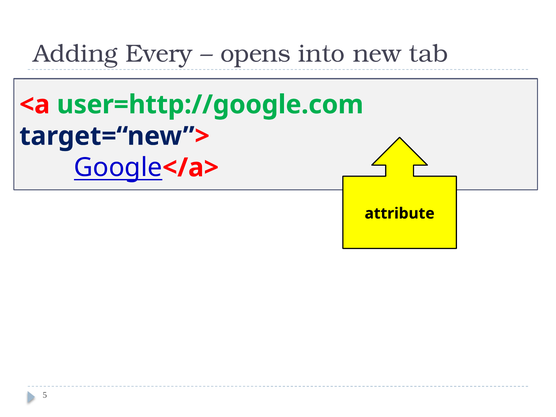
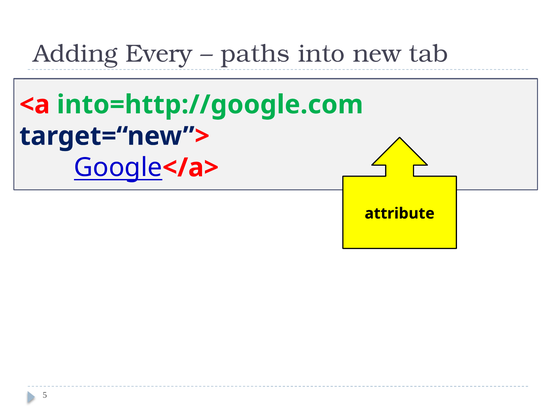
opens: opens -> paths (255, 54)
user=http://google.com: user=http://google.com -> into=http://google.com (210, 105)
